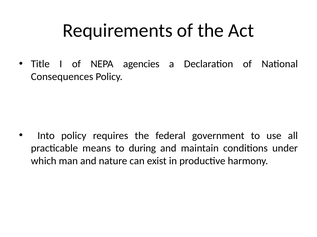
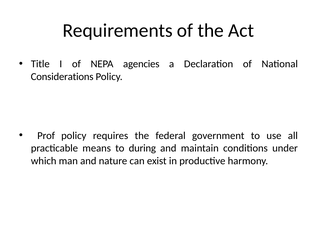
Consequences: Consequences -> Considerations (62, 77)
Into: Into -> Prof (46, 136)
